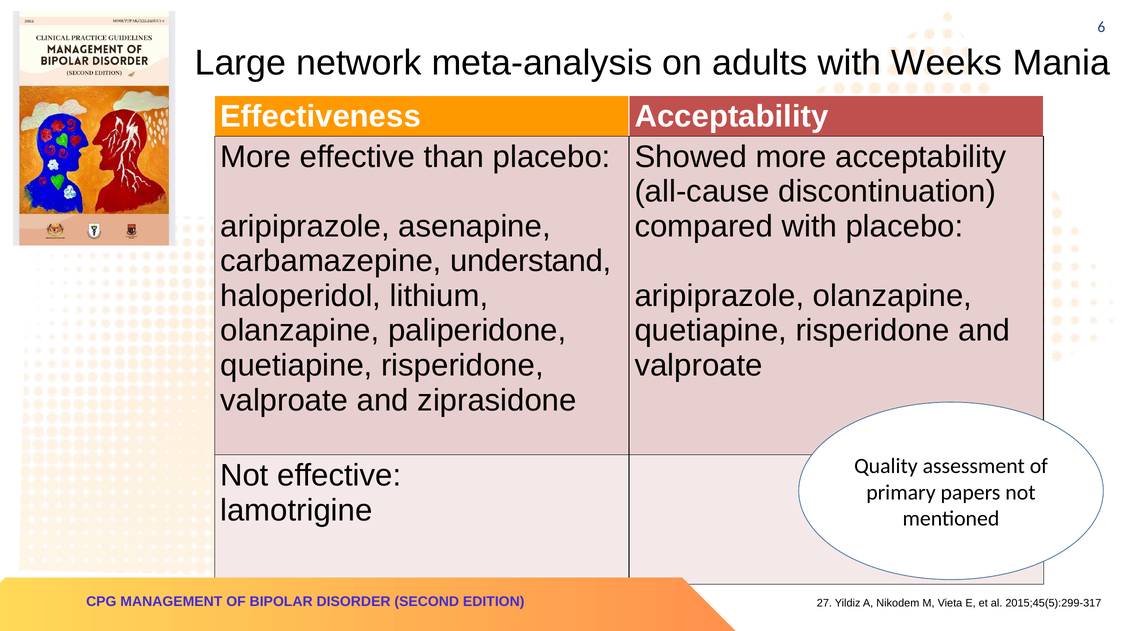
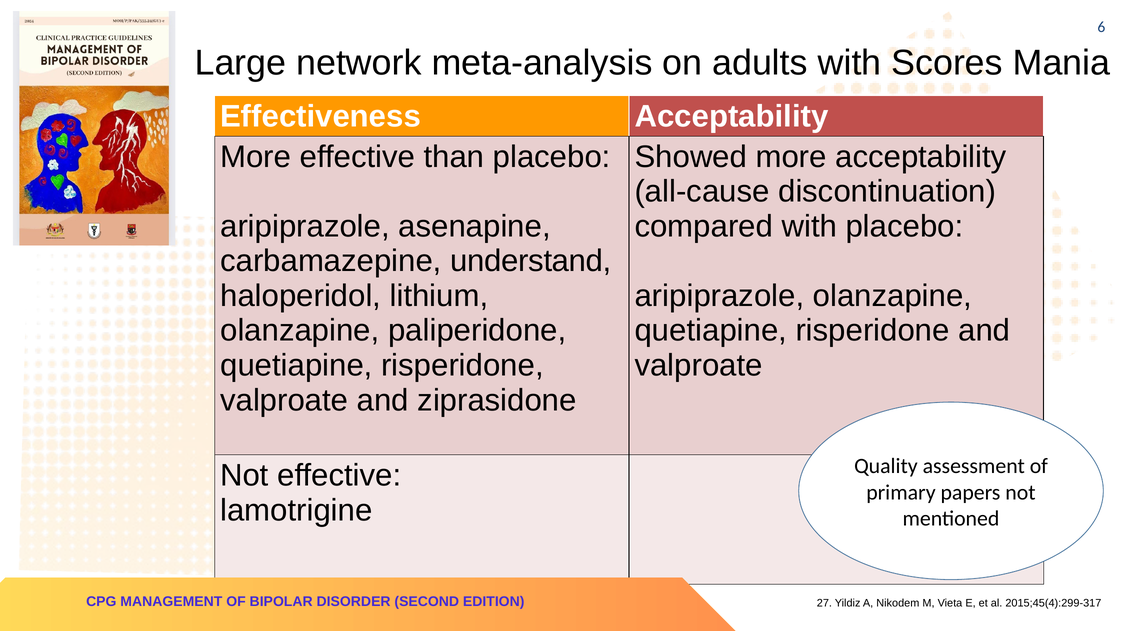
Weeks: Weeks -> Scores (947, 63)
2015;45(5):299-317: 2015;45(5):299-317 -> 2015;45(4):299-317 (1053, 603)
